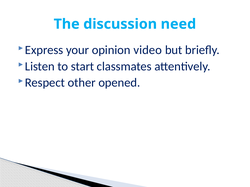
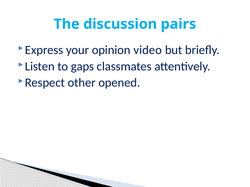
need: need -> pairs (178, 24)
start: start -> gaps (82, 66)
